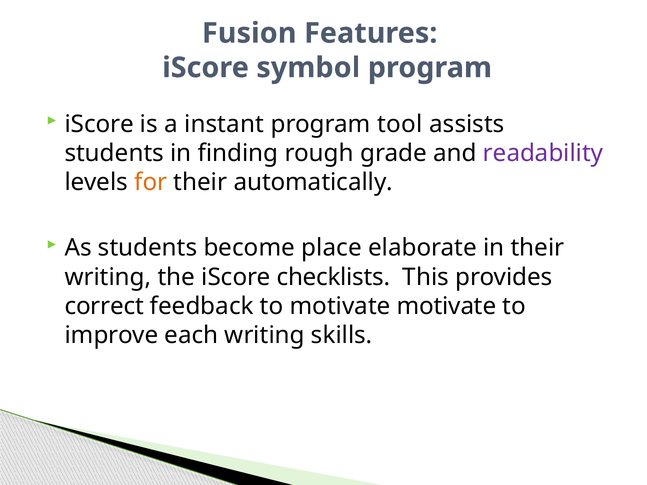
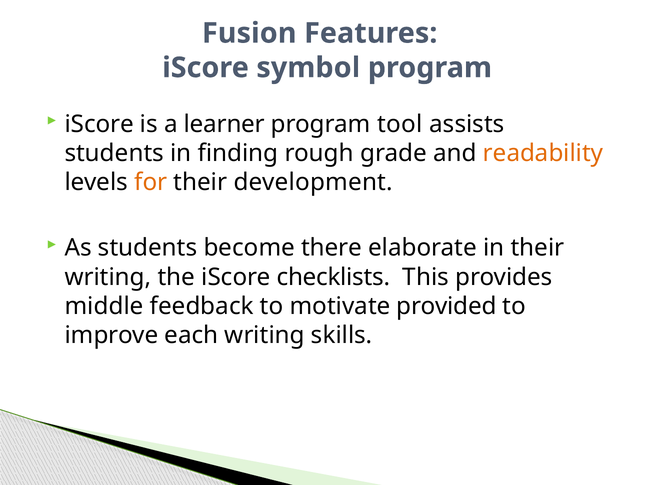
instant: instant -> learner (224, 124)
readability colour: purple -> orange (543, 153)
automatically: automatically -> development (313, 183)
place: place -> there (332, 248)
correct: correct -> middle (104, 306)
motivate motivate: motivate -> provided (447, 306)
